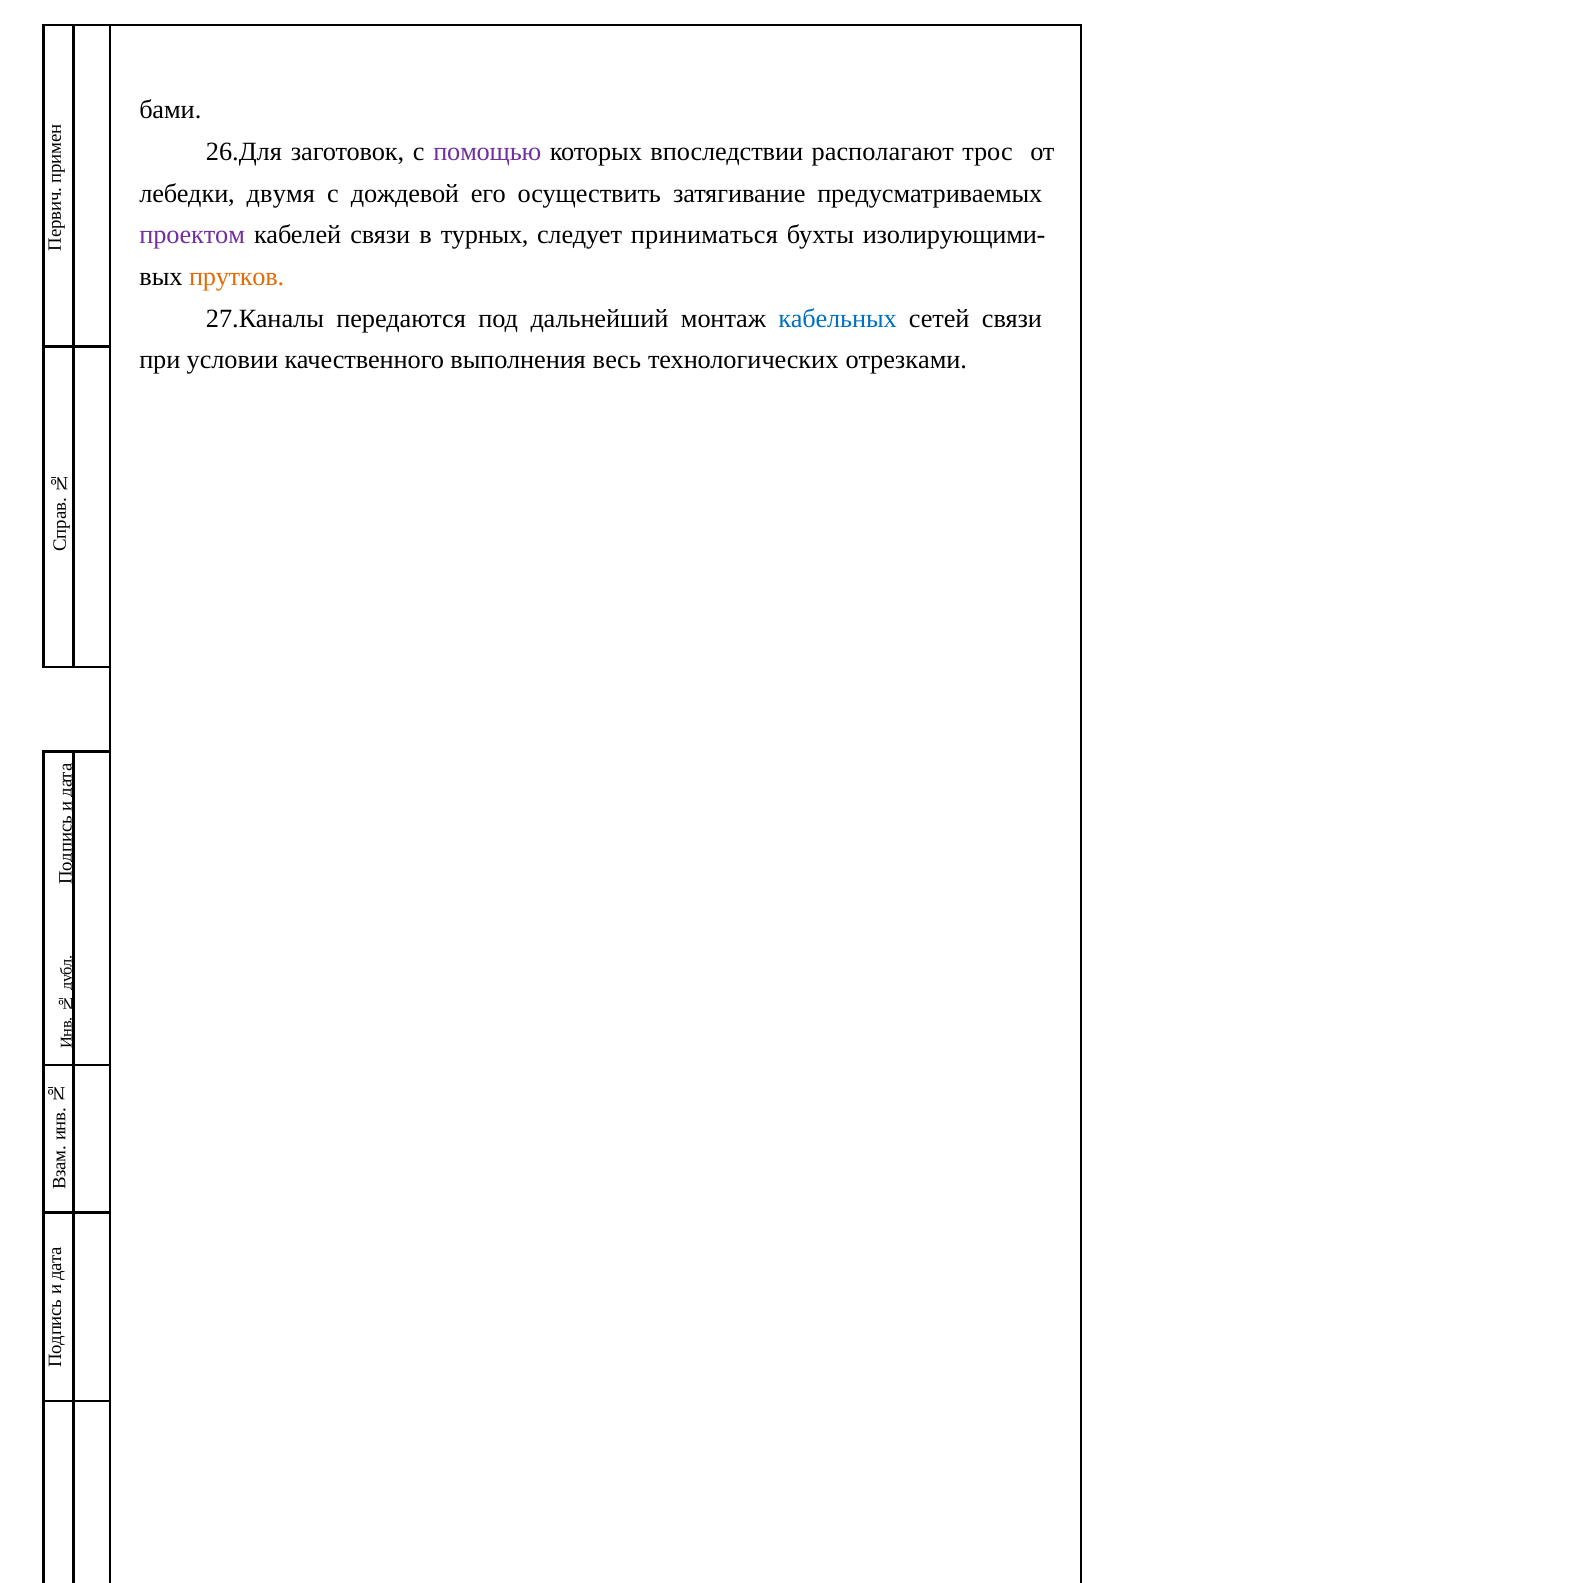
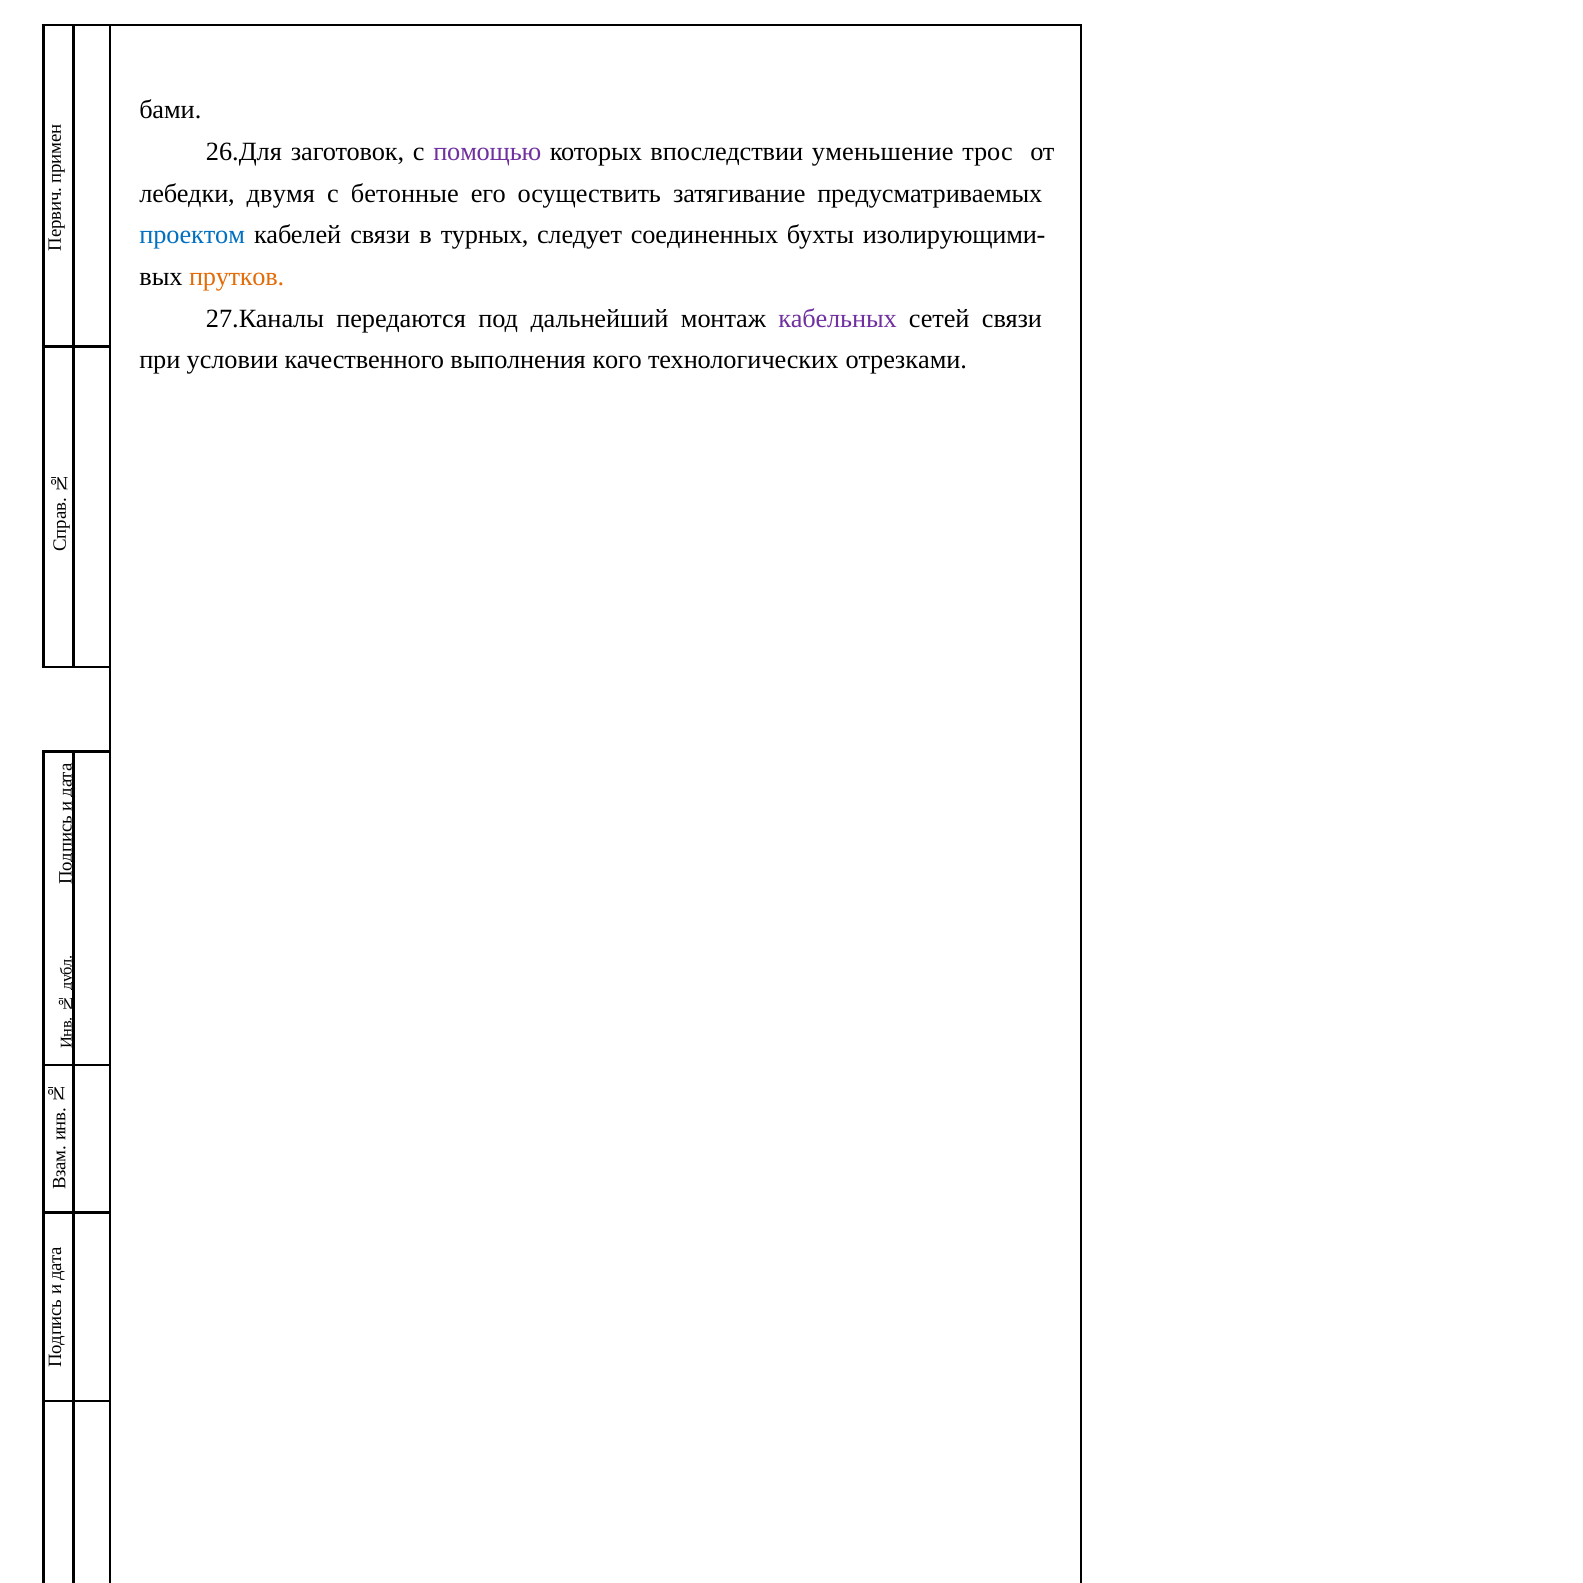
располагают: располагают -> уменьшение (883, 152)
дождевой: дождевой -> бетонные (405, 193)
проектом colour: purple -> blue (192, 235)
приниматься: приниматься -> соединенных (705, 235)
кабельных colour: blue -> purple (838, 318)
весь: весь -> кого (617, 360)
